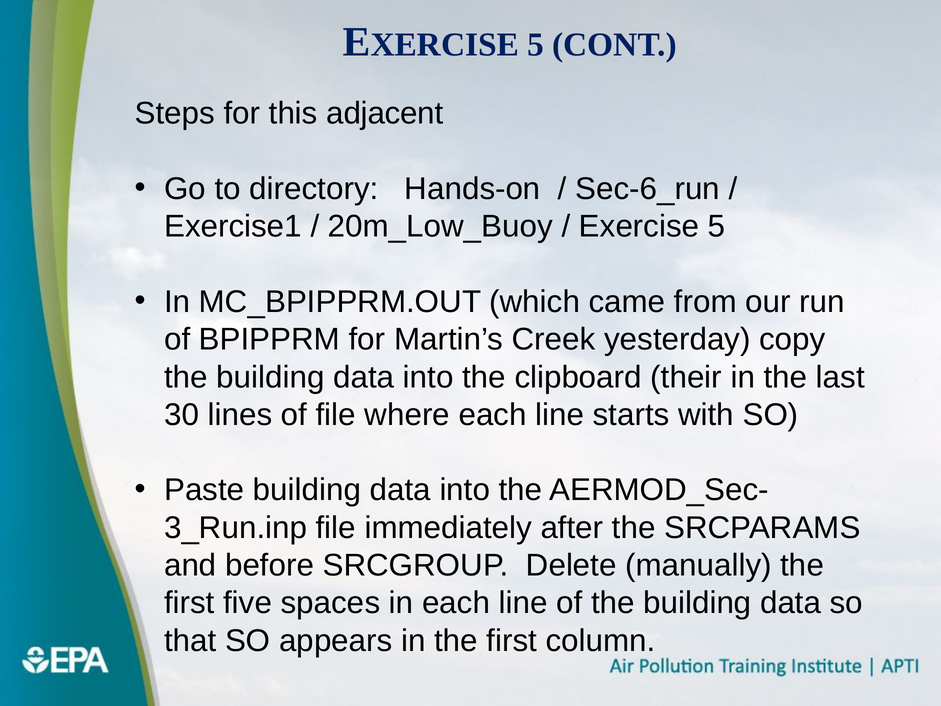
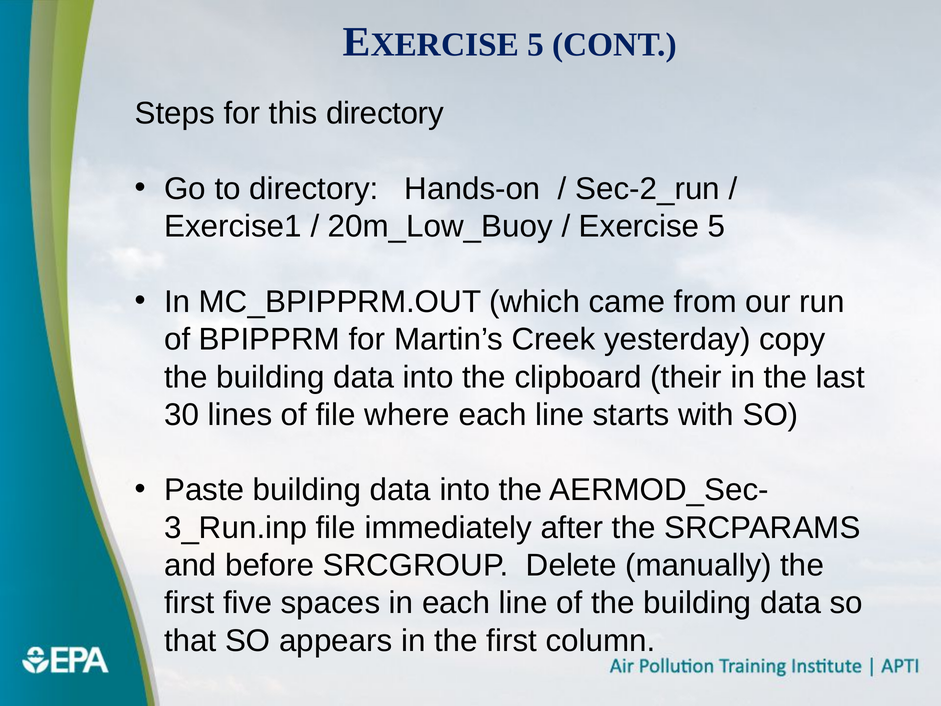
this adjacent: adjacent -> directory (385, 114)
Sec-6_run: Sec-6_run -> Sec-2_run (648, 189)
